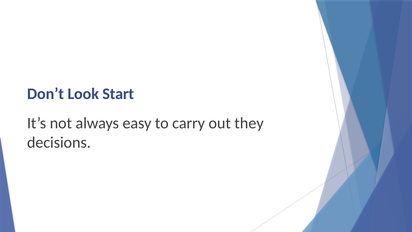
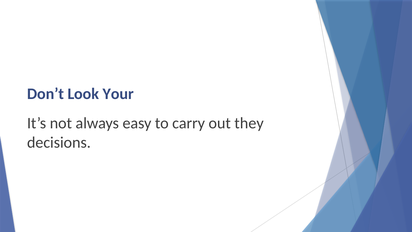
Start: Start -> Your (118, 94)
